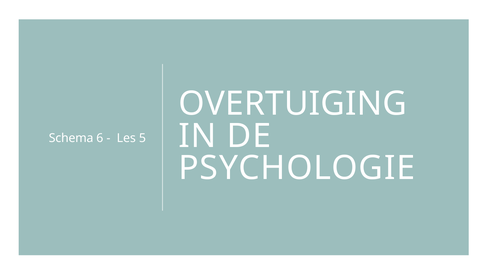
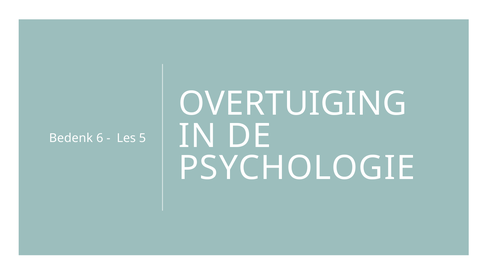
Schema: Schema -> Bedenk (71, 138)
